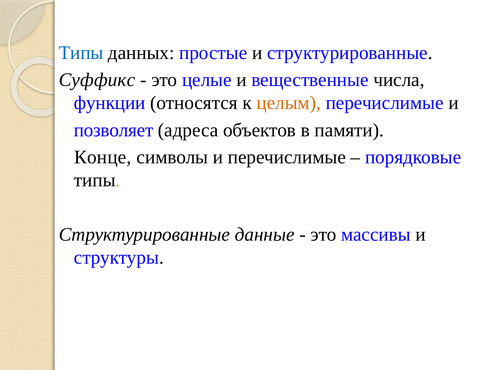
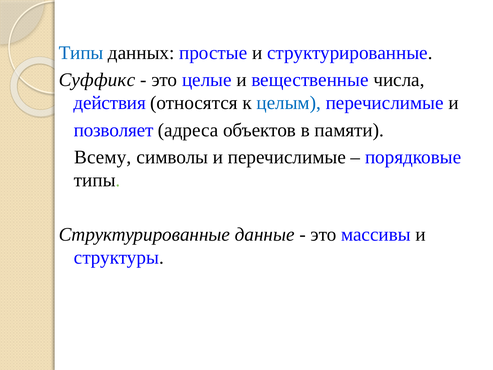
функции: функции -> действия (110, 103)
целым colour: orange -> blue (289, 103)
Конце: Конце -> Всему (103, 157)
